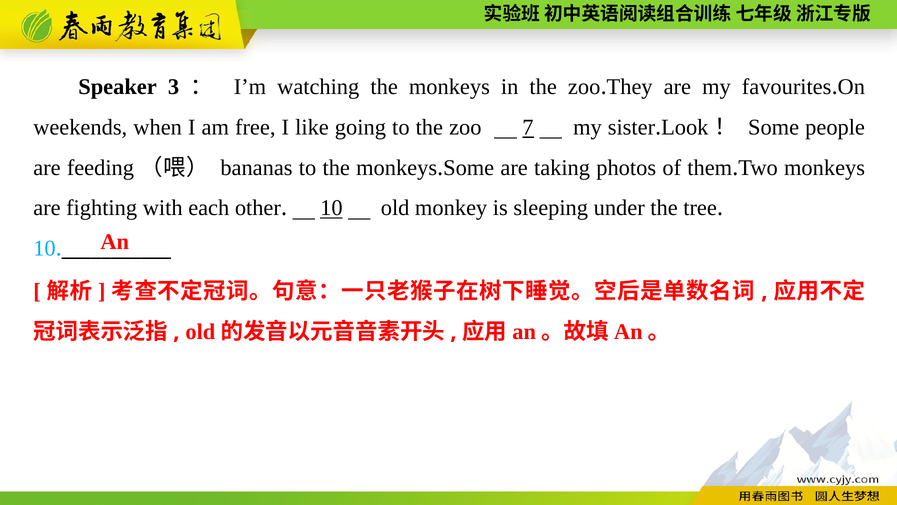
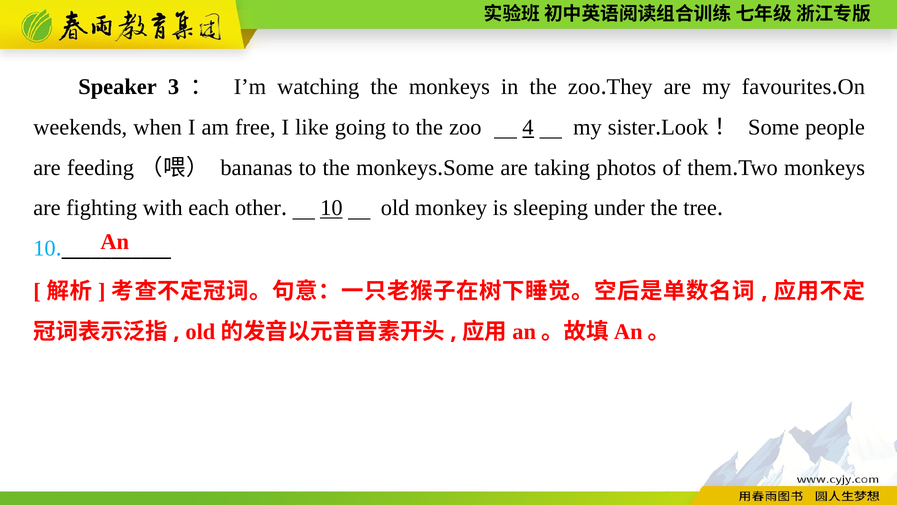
7: 7 -> 4 (528, 127)
